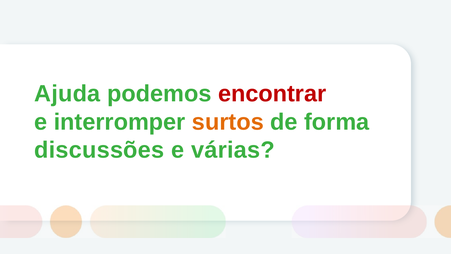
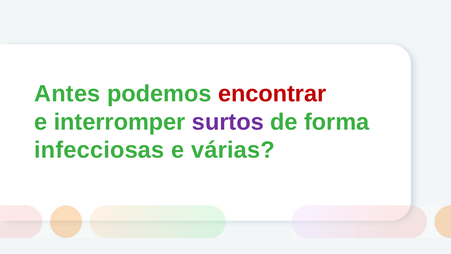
Ajuda: Ajuda -> Antes (67, 94)
surtos colour: orange -> purple (228, 122)
discussões: discussões -> infecciosas (99, 150)
